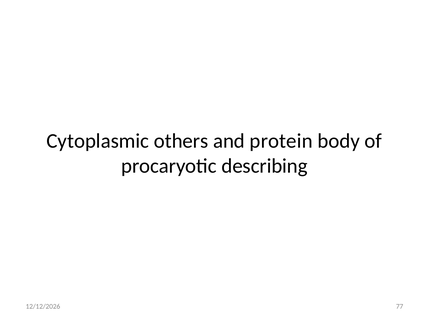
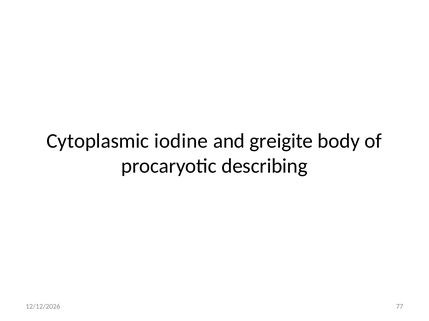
others: others -> iodine (181, 141)
protein: protein -> greigite (281, 141)
